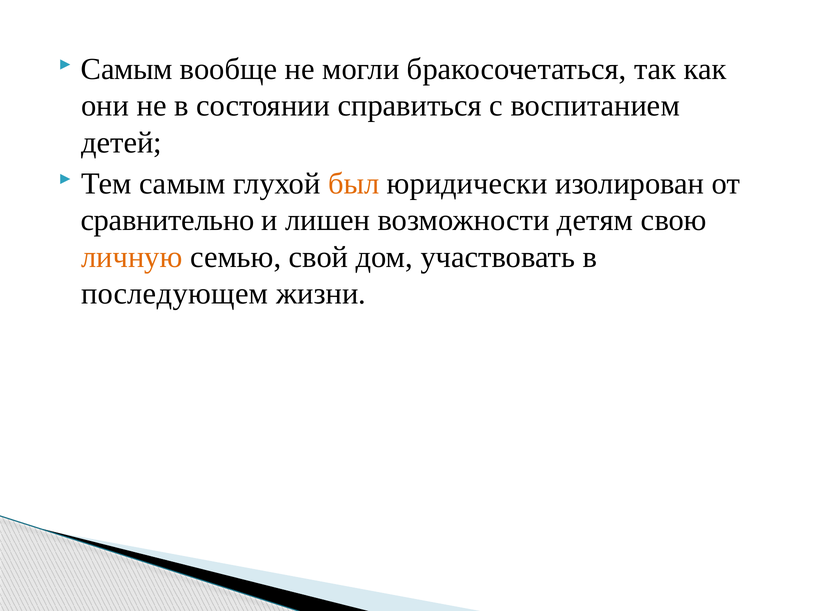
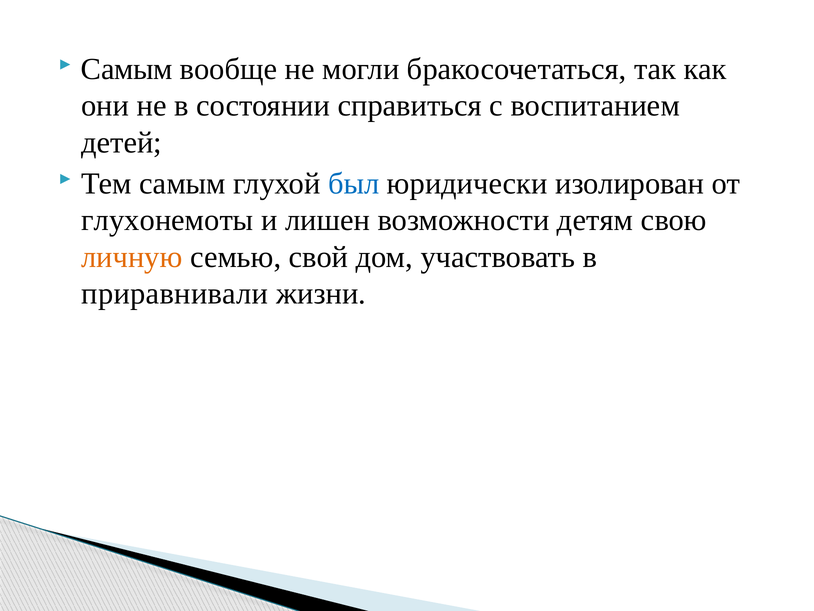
был colour: orange -> blue (354, 183)
сравнительно: сравнительно -> глухонемоты (167, 220)
последующем: последующем -> приравнивали (175, 293)
